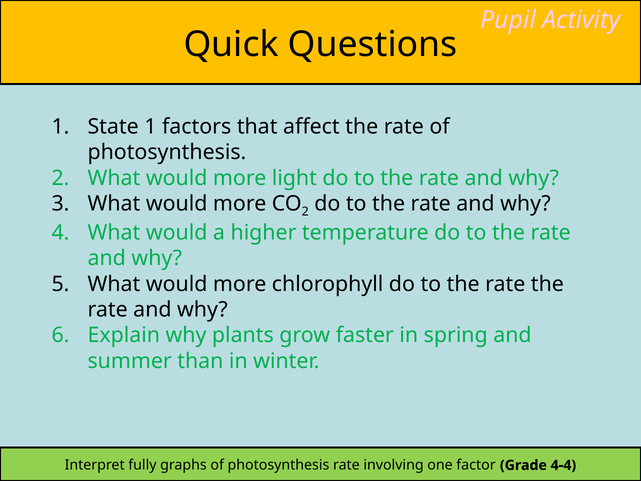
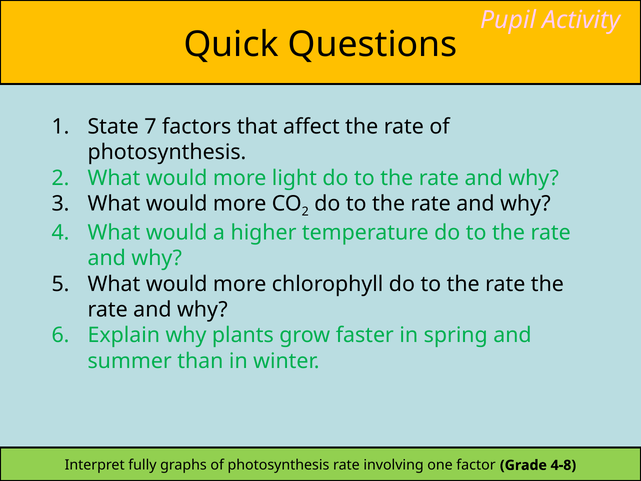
State 1: 1 -> 7 (150, 127)
4-4: 4-4 -> 4-8 (563, 465)
